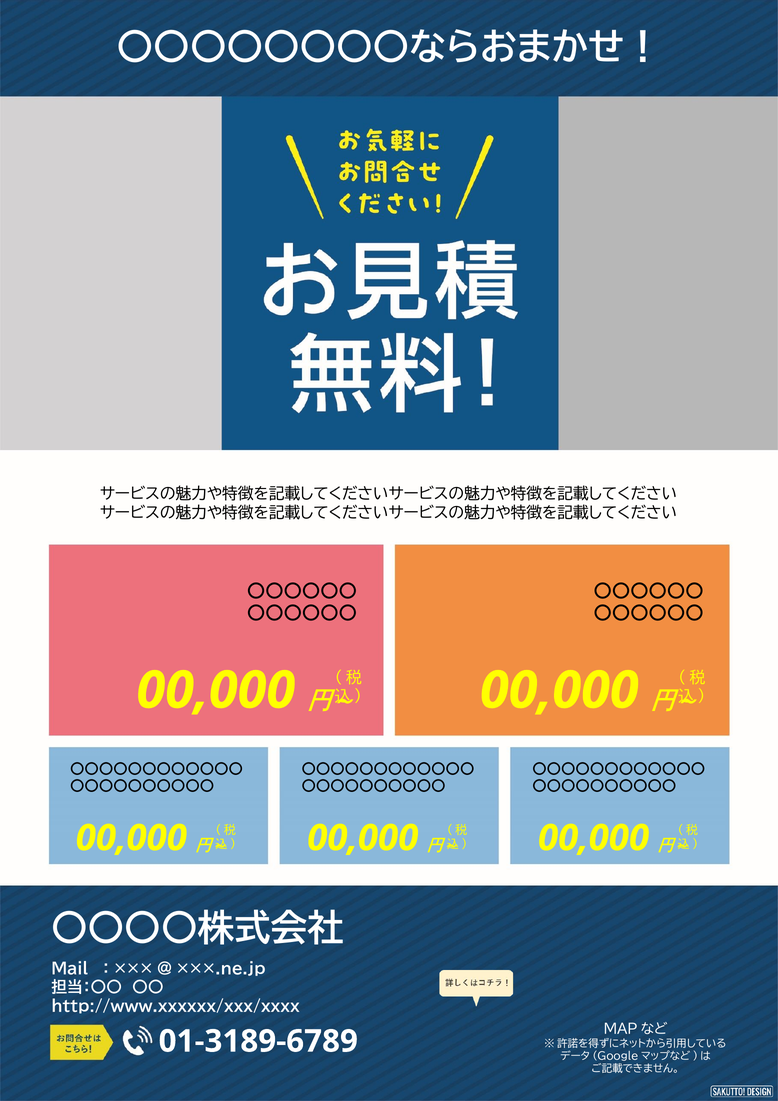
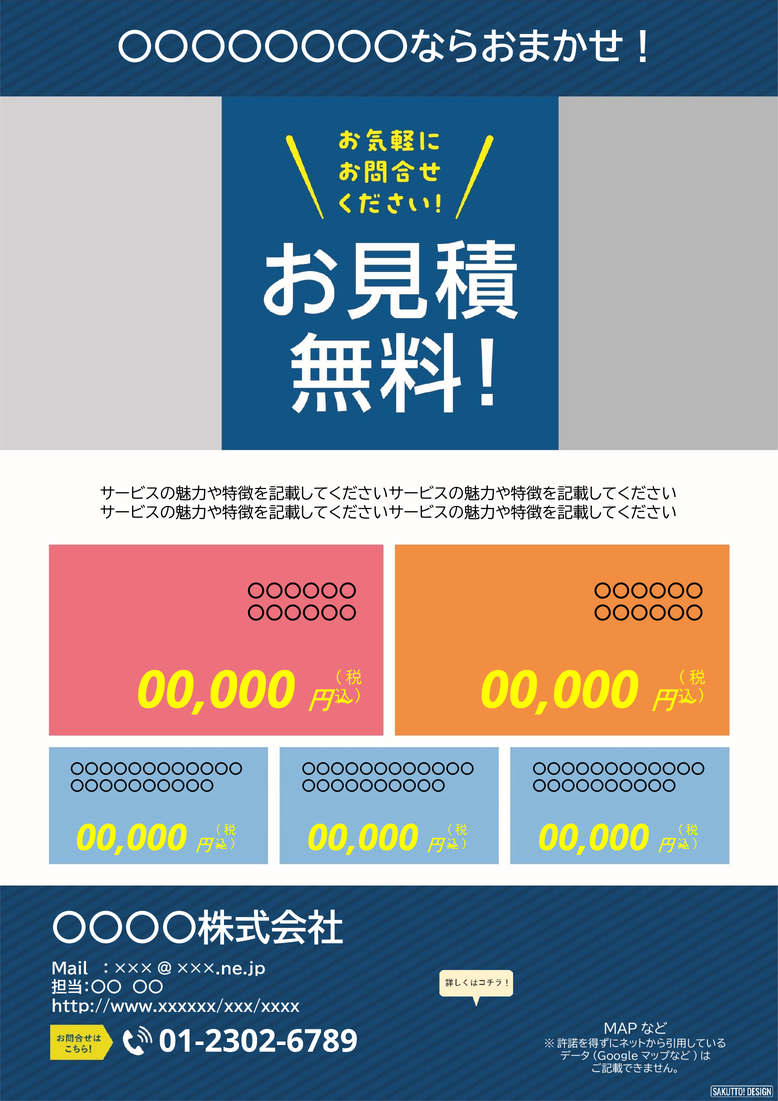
01-3189-6789: 01-3189-6789 -> 01-2302-6789 (258, 1041)
